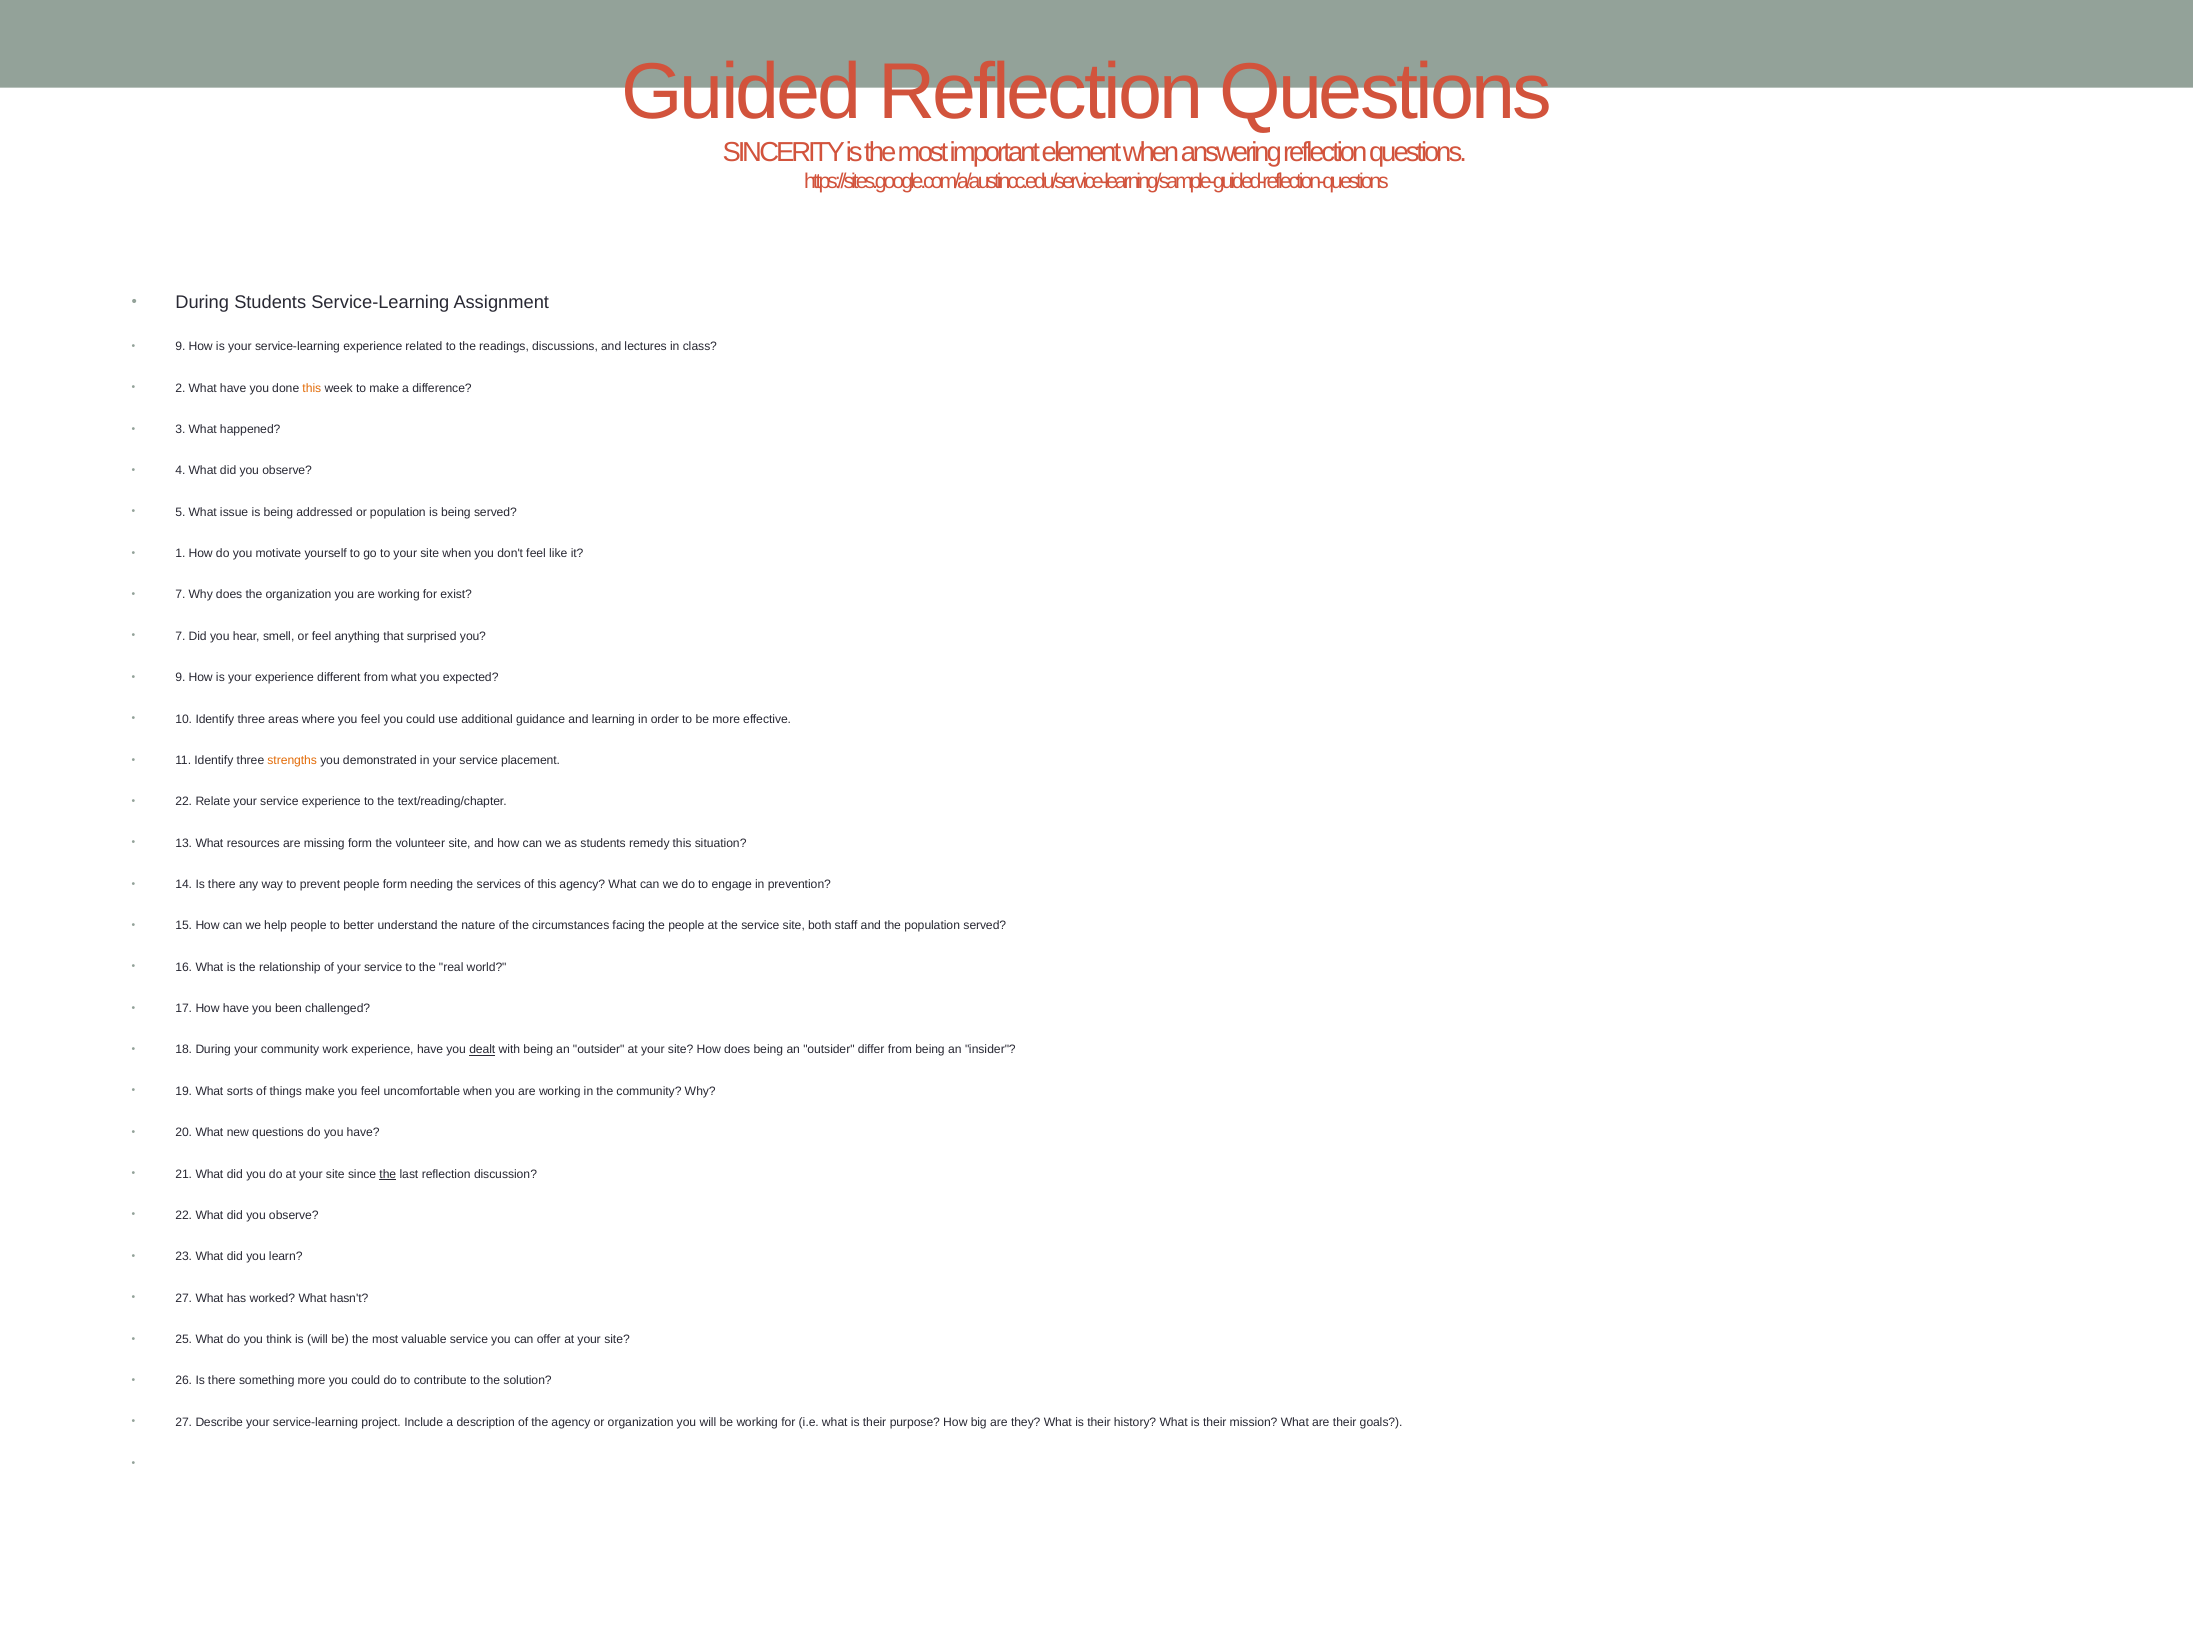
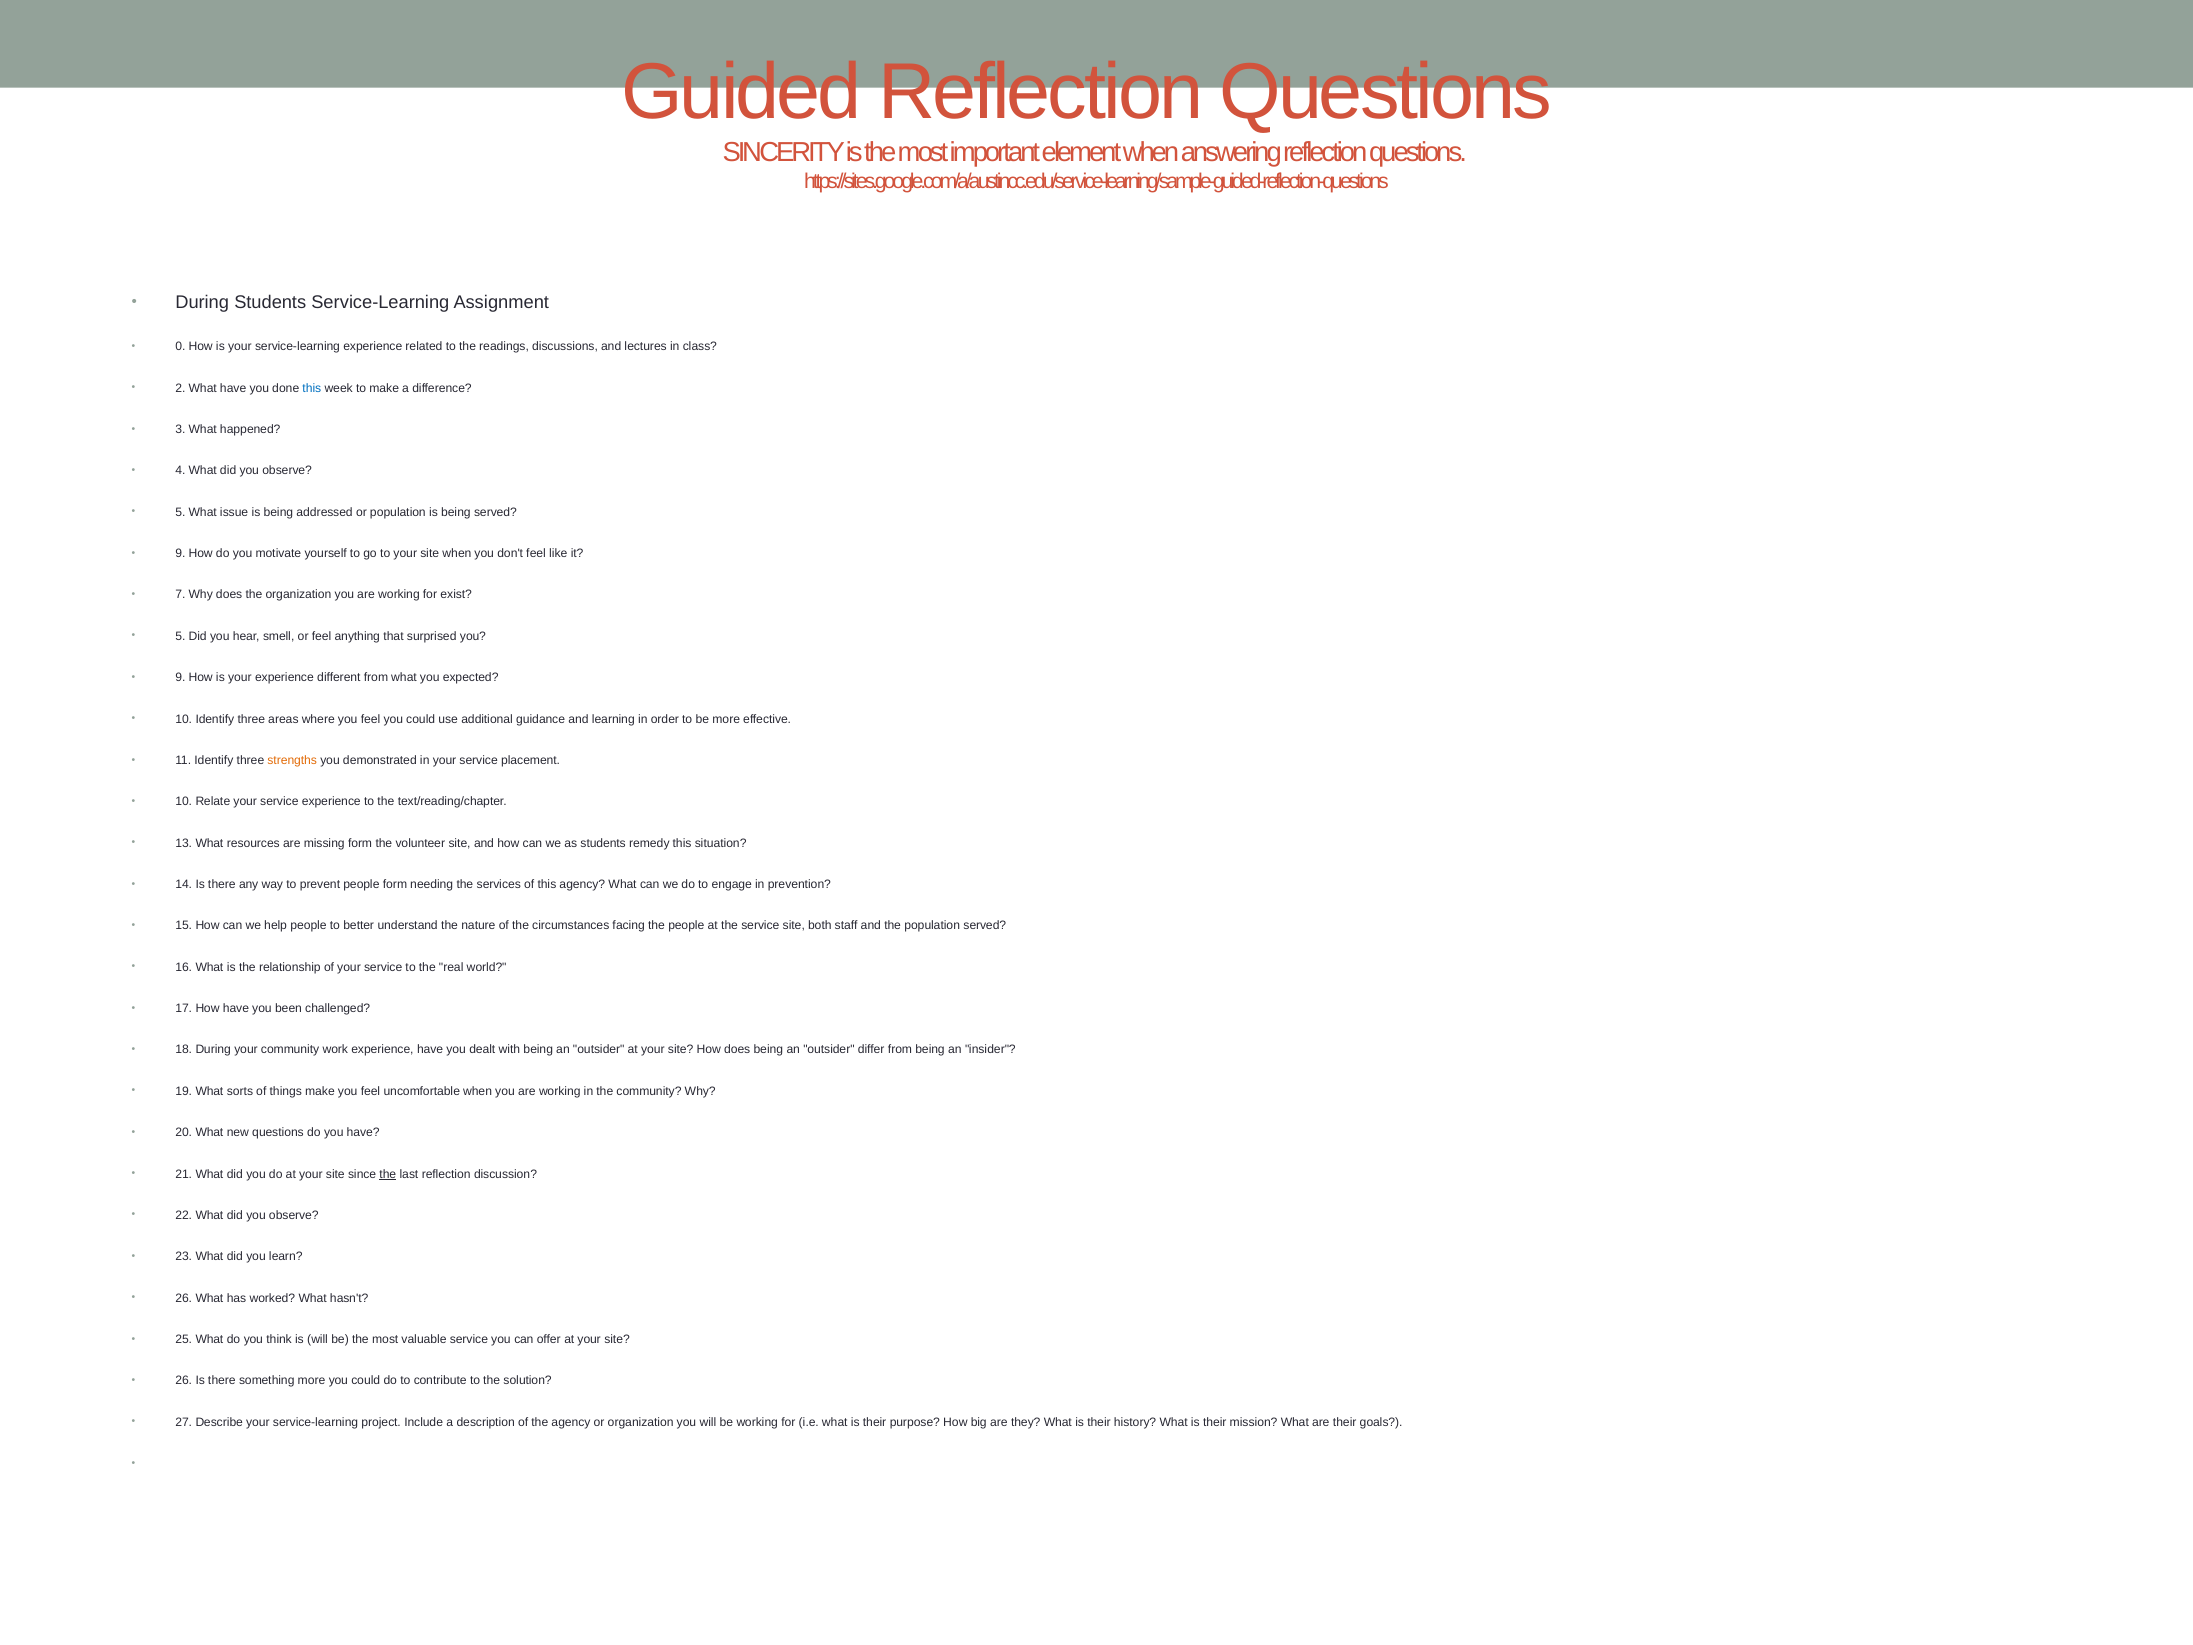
9: 9 -> 0 (180, 347)
this colour: orange -> blue (312, 388)
1: 1 -> 9 (180, 553)
7: 7 -> 5 (180, 636)
22: 22 -> 10 (184, 802)
dealt underline: present -> none (482, 1050)
27: 27 -> 26 (184, 1298)
